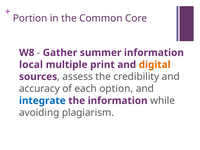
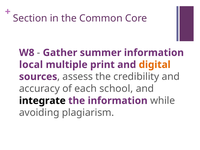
Portion: Portion -> Section (30, 18)
option: option -> school (116, 89)
integrate colour: blue -> black (42, 101)
